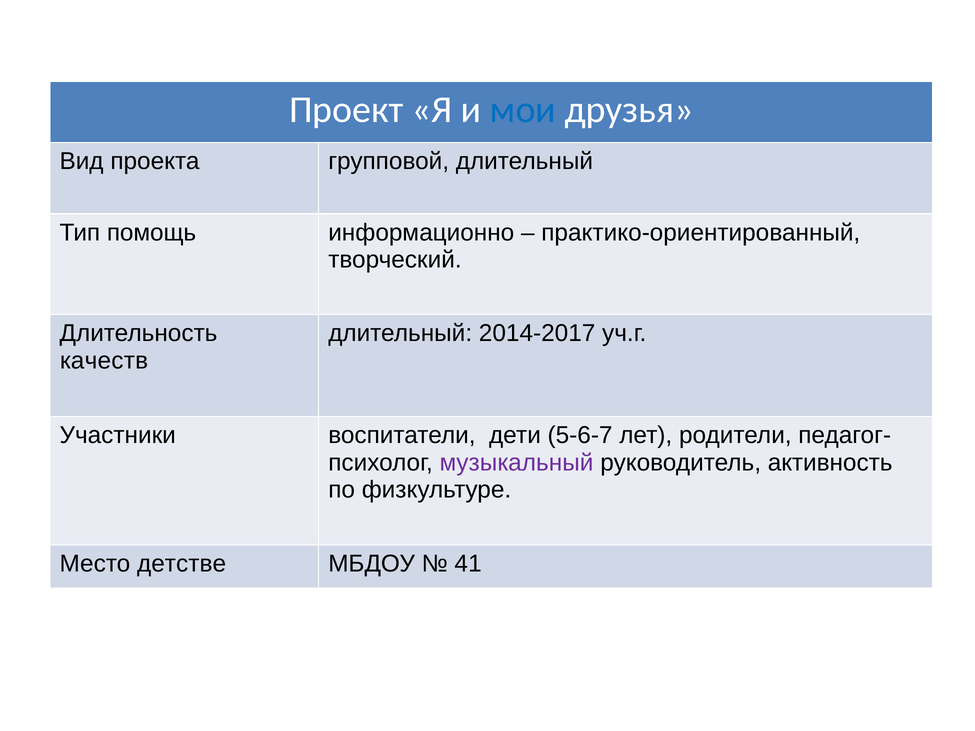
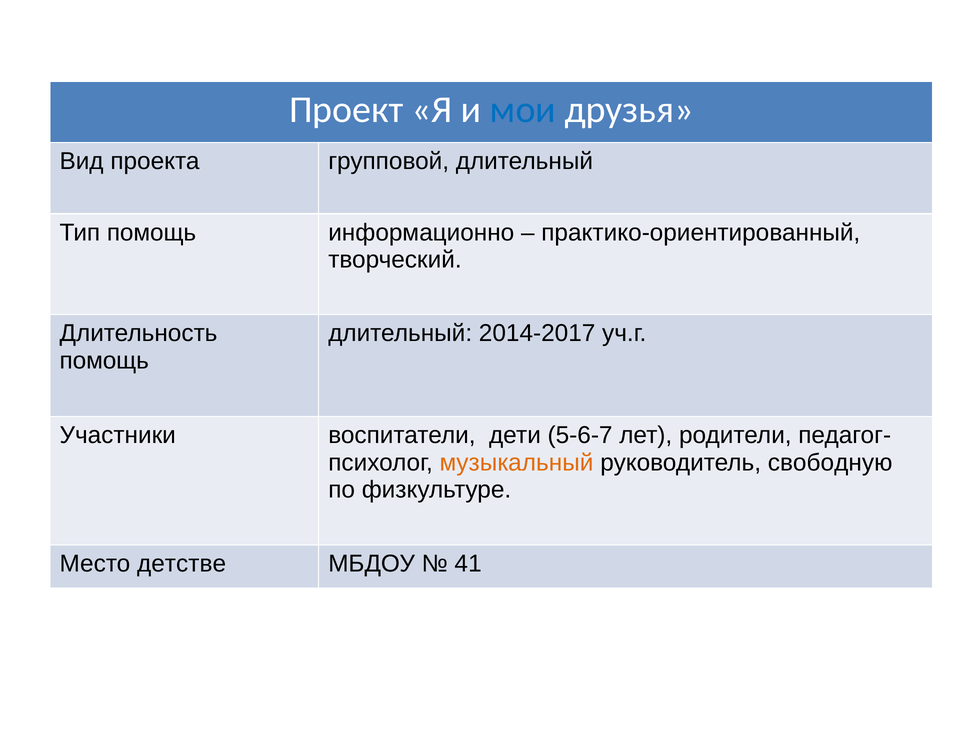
качеств: качеств -> помощь (104, 361)
музыкальный colour: purple -> orange (517, 463)
активность: активность -> свободную (830, 463)
